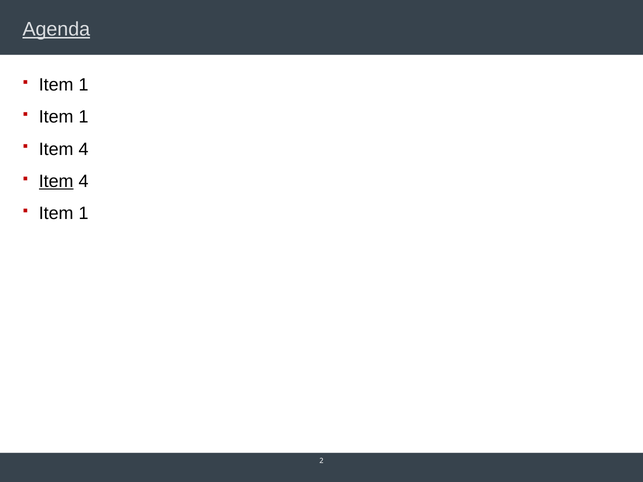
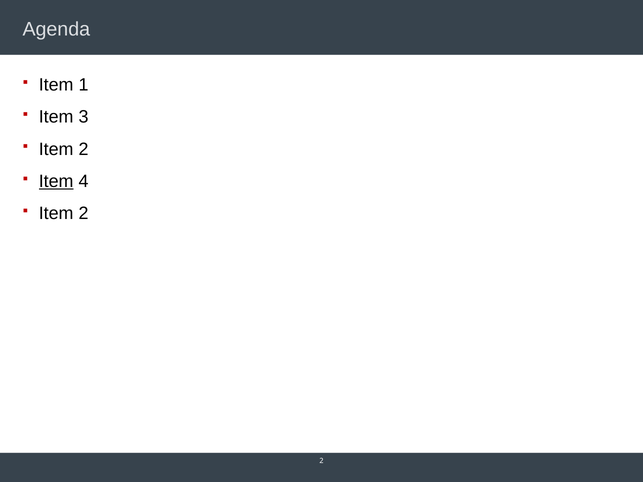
Agenda underline: present -> none (56, 29)
1: 1 -> 3 (84, 117)
4: 4 -> 2 (84, 149)
1: 1 -> 2 (84, 214)
